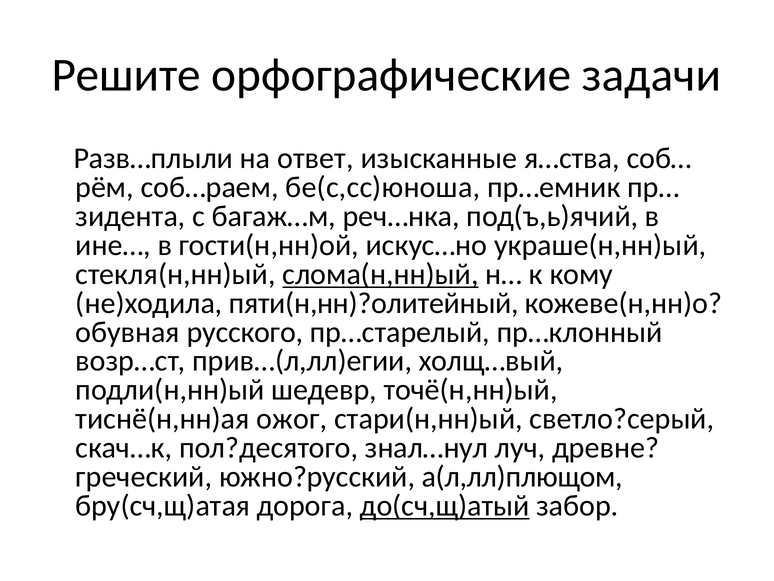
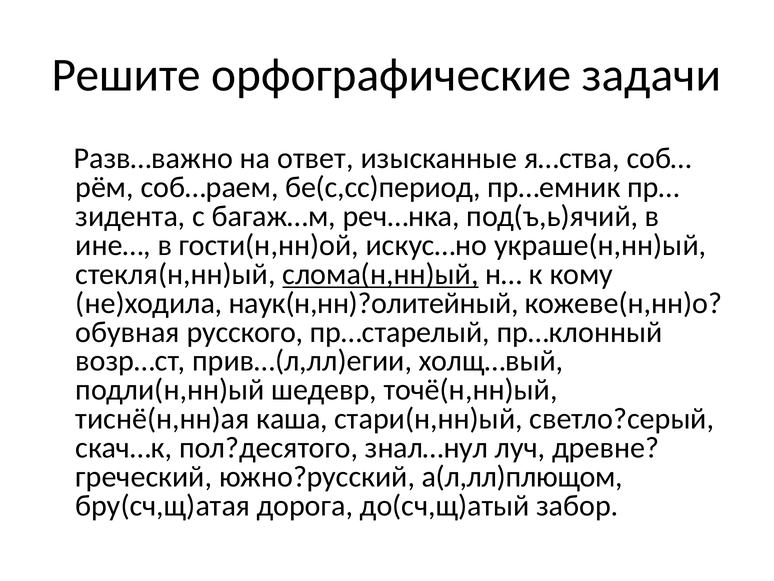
Разв…плыли: Разв…плыли -> Разв…важно (153, 158)
бе(с,сс)юноша: бе(с,сс)юноша -> бе(с,сс)период (383, 187)
пяти(н,нн)?олитейный: пяти(н,нн)?олитейный -> наук(н,нн)?олитейный (374, 303)
ожог: ожог -> каша (292, 419)
до(сч,щ)атый underline: present -> none (445, 505)
